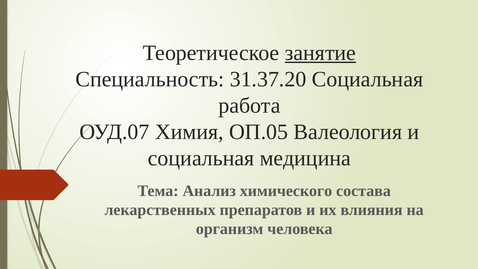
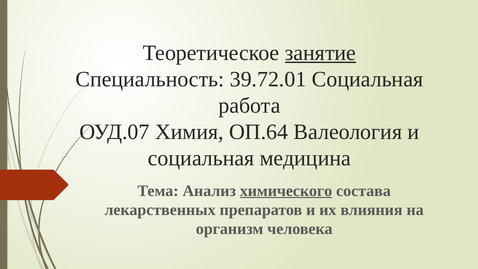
31.37.20: 31.37.20 -> 39.72.01 (268, 79)
ОП.05: ОП.05 -> ОП.64 (259, 132)
химического underline: none -> present (286, 191)
